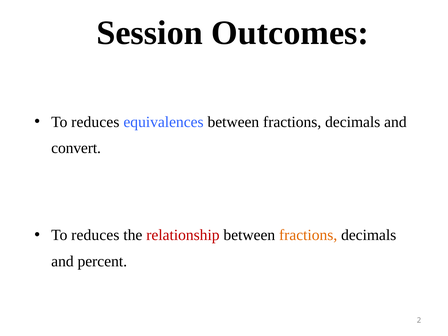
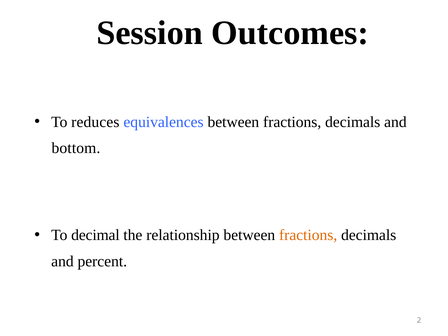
convert: convert -> bottom (76, 148)
reduces: reduces -> decimal (95, 235)
relationship colour: red -> black (183, 235)
